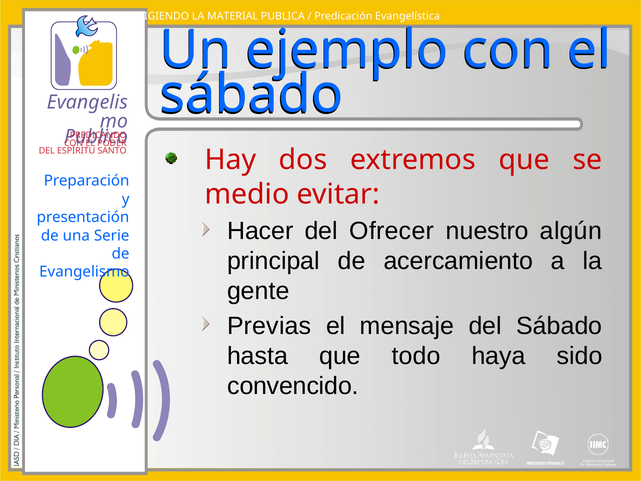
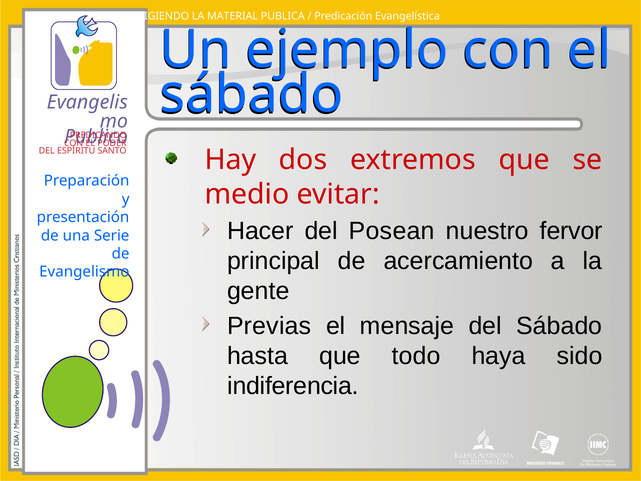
Ofrecer: Ofrecer -> Posean (392, 231)
algún: algún -> fervor (571, 231)
convencido: convencido -> indiferencia (293, 386)
